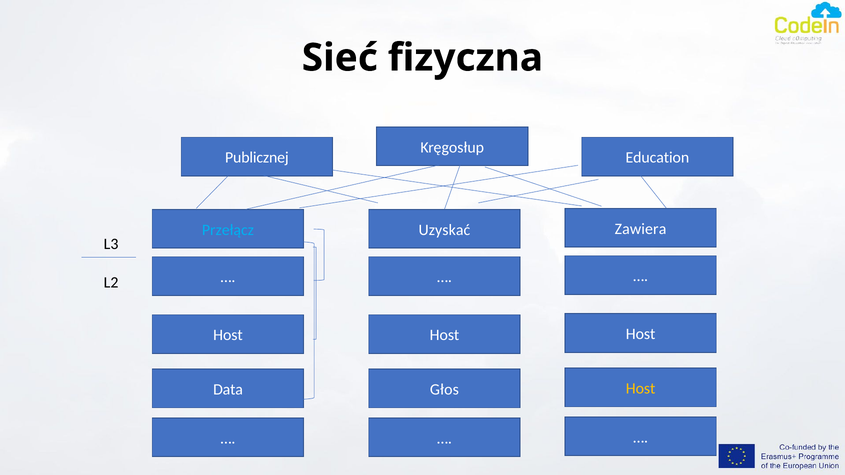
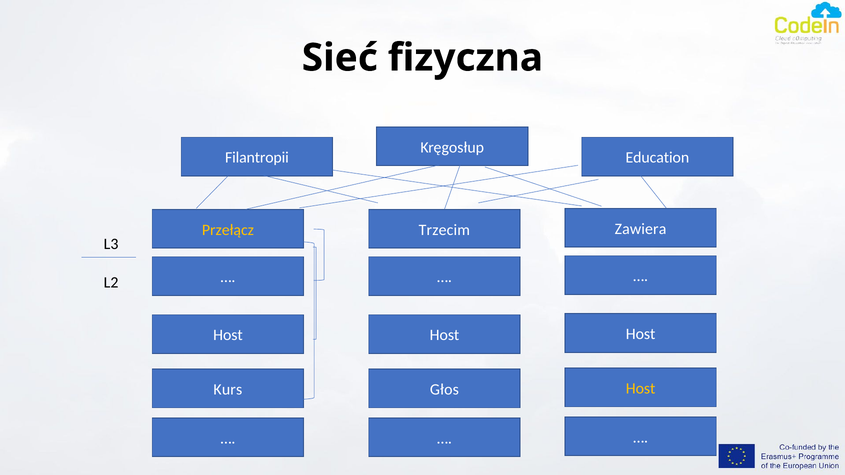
Publicznej: Publicznej -> Filantropii (257, 158)
Przełącz colour: light blue -> yellow (228, 230)
Uzyskać: Uzyskać -> Trzecim (444, 230)
Data: Data -> Kurs (228, 390)
